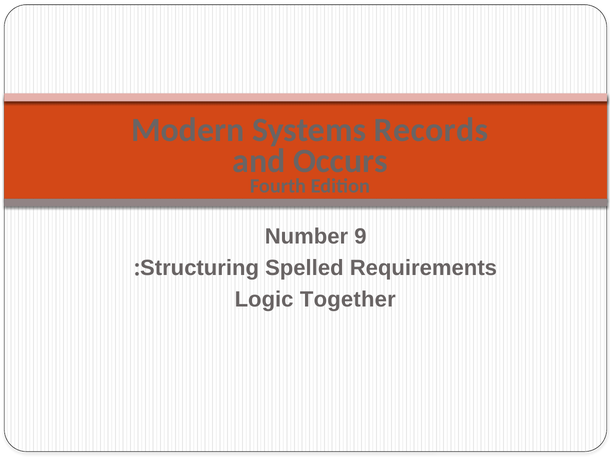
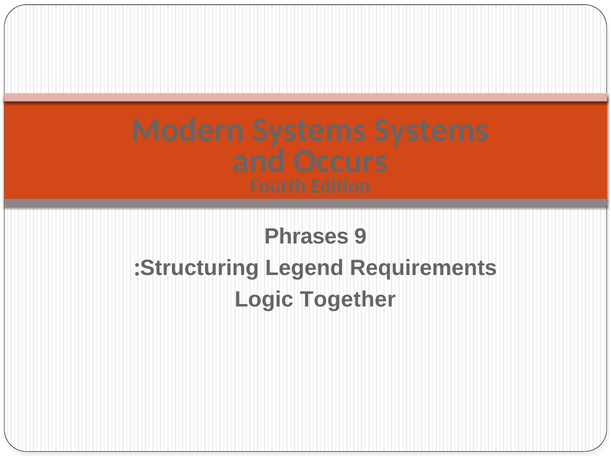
Systems Records: Records -> Systems (431, 130)
Number: Number -> Phrases (307, 237)
Spelled: Spelled -> Legend (304, 268)
